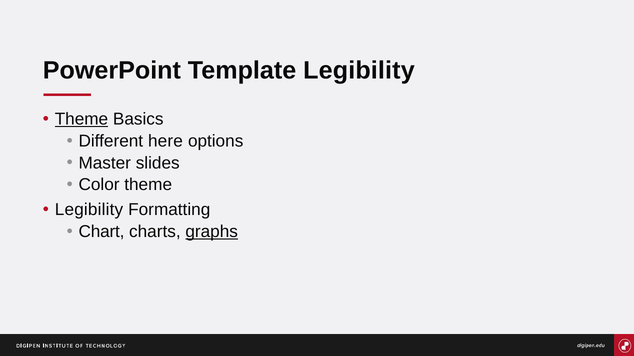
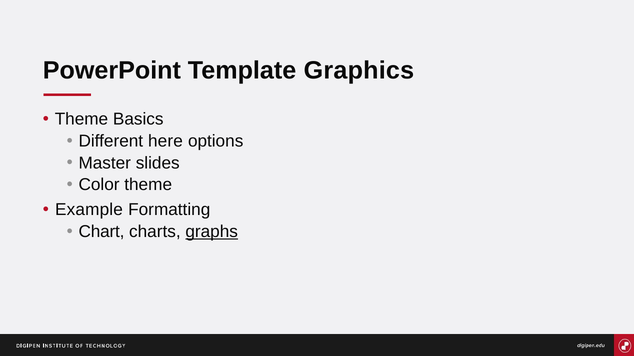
Template Legibility: Legibility -> Graphics (359, 71)
Theme underline: present -> none (81, 120)
Legibility: Legibility -> Example (89, 210)
